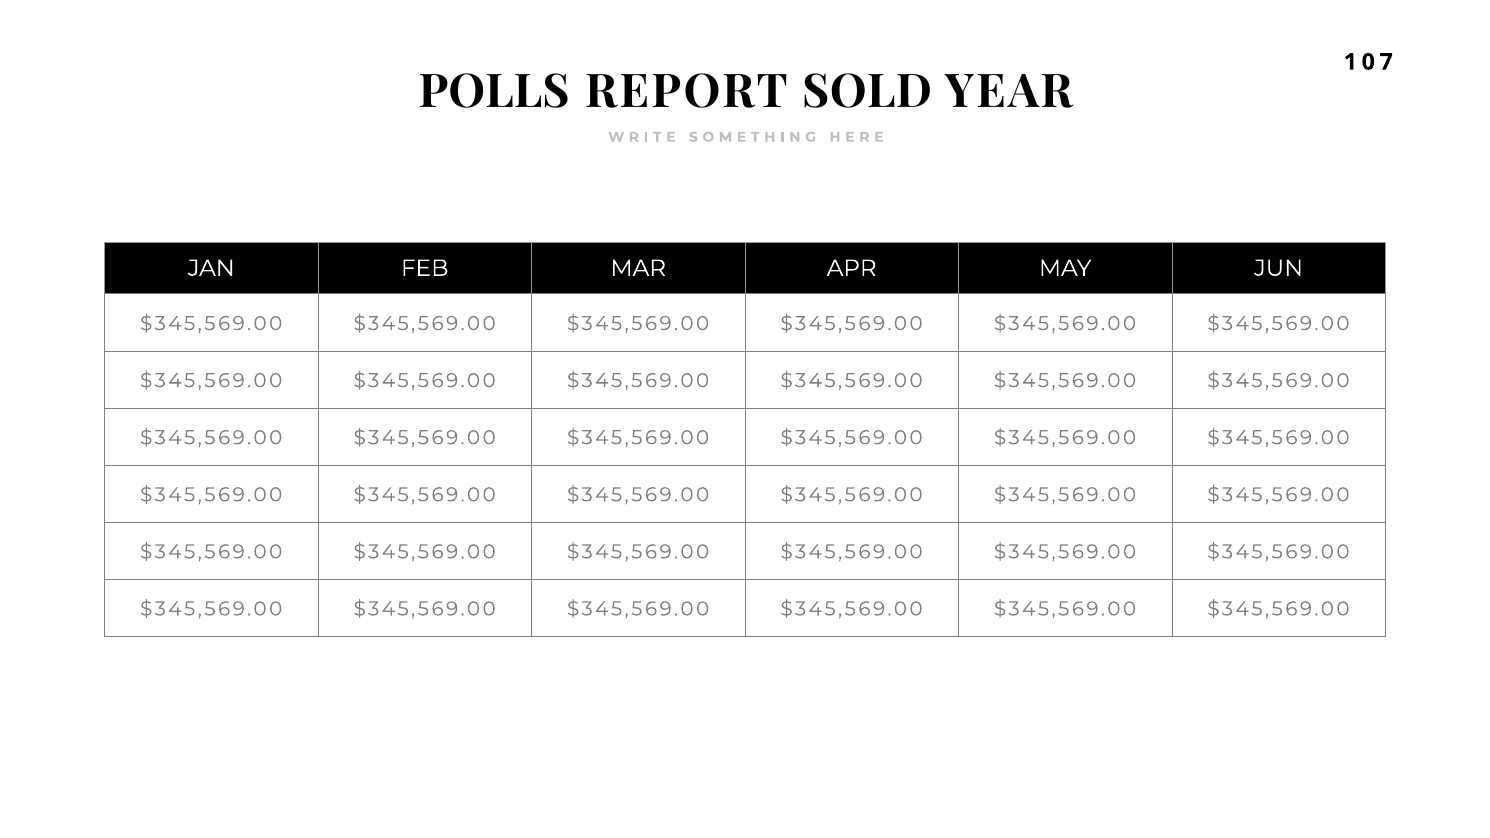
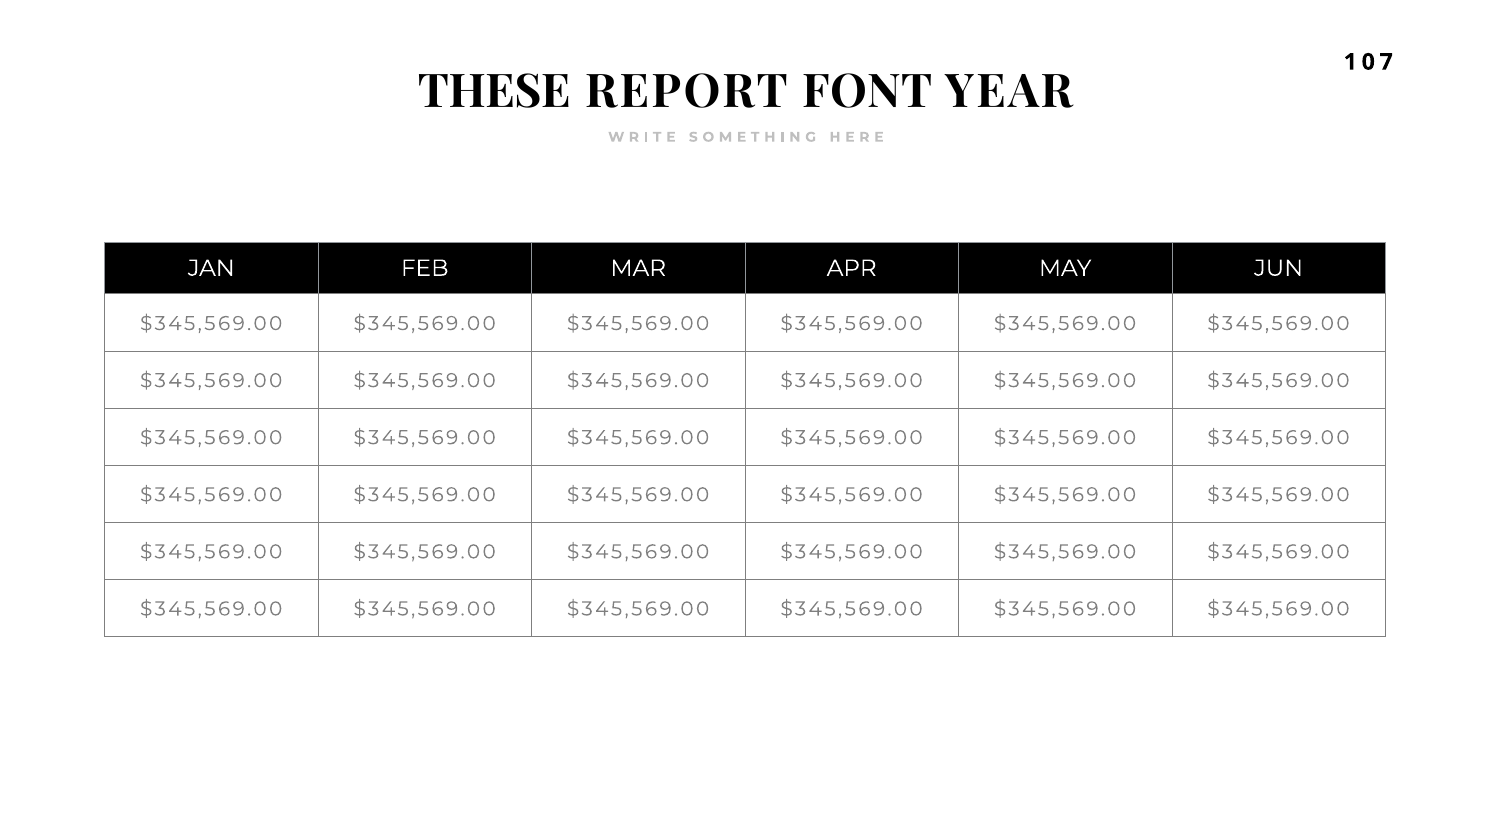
POLLS: POLLS -> THESE (494, 92)
SOLD: SOLD -> FONT (867, 92)
